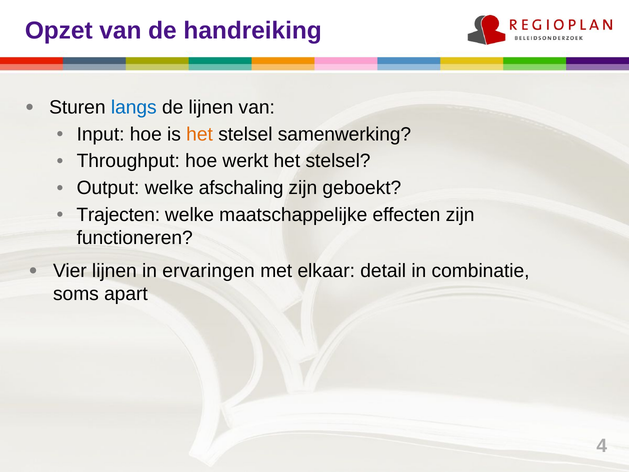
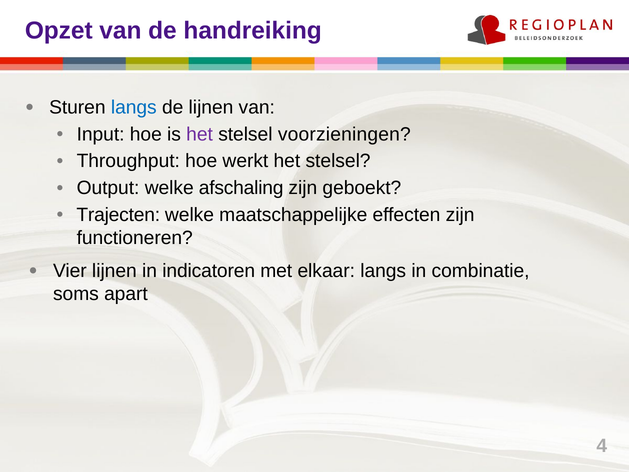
het colour: orange -> purple (200, 134)
samenwerking: samenwerking -> voorzieningen (344, 134)
ervaringen: ervaringen -> indicatoren (209, 271)
elkaar detail: detail -> langs (383, 271)
